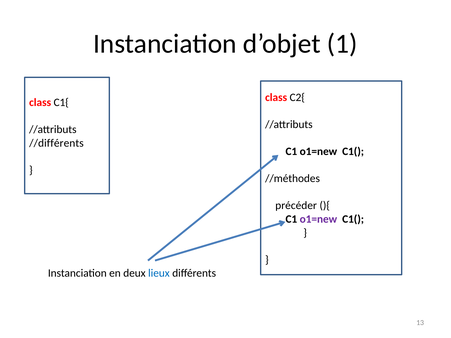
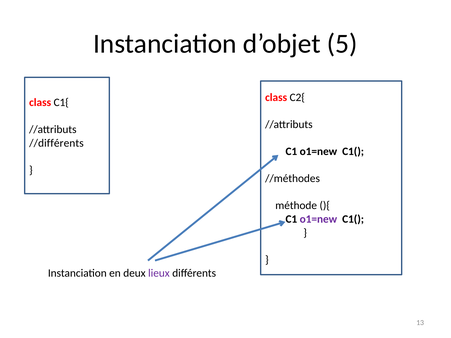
1: 1 -> 5 (342, 44)
précéder: précéder -> méthode (296, 206)
lieux colour: blue -> purple (159, 273)
